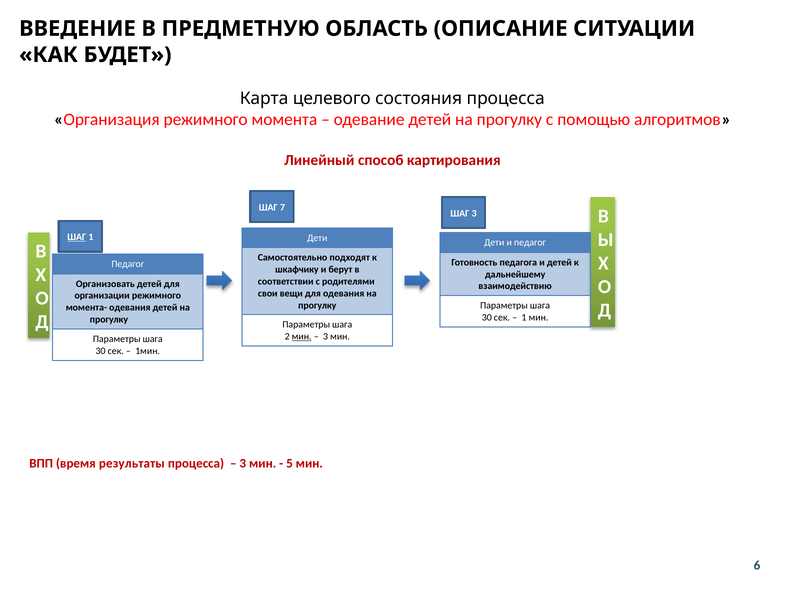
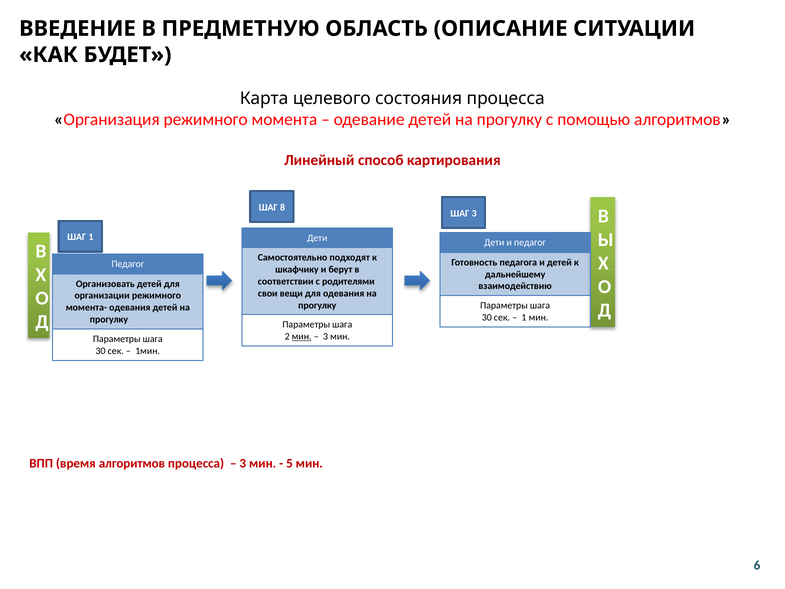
7: 7 -> 8 (283, 207)
ШАГ underline: present -> none (77, 237)
время результаты: результаты -> алгоритмов (132, 463)
